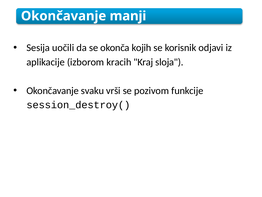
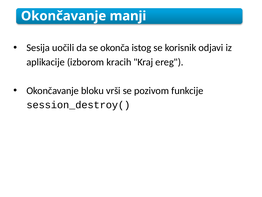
kojih: kojih -> istog (141, 48)
sloja: sloja -> ereg (169, 62)
svaku: svaku -> bloku (92, 90)
